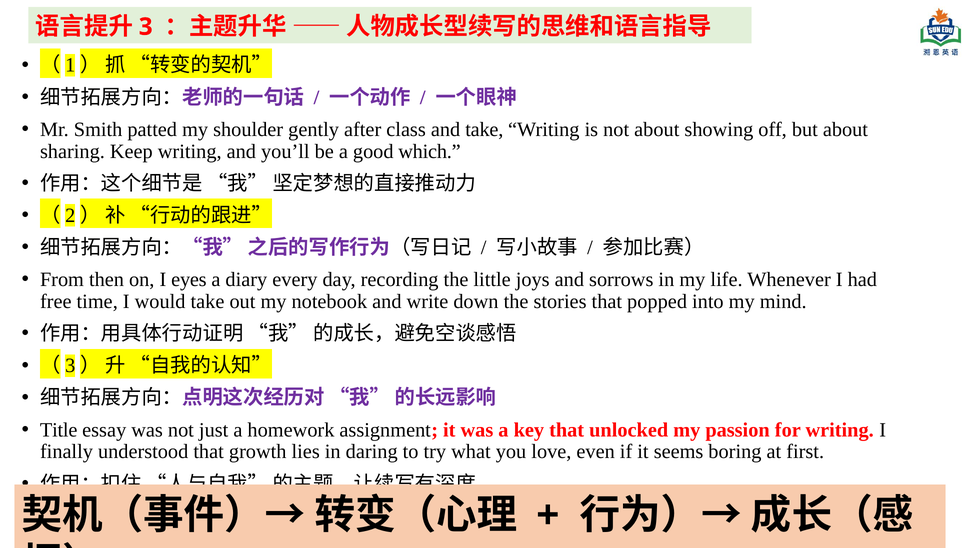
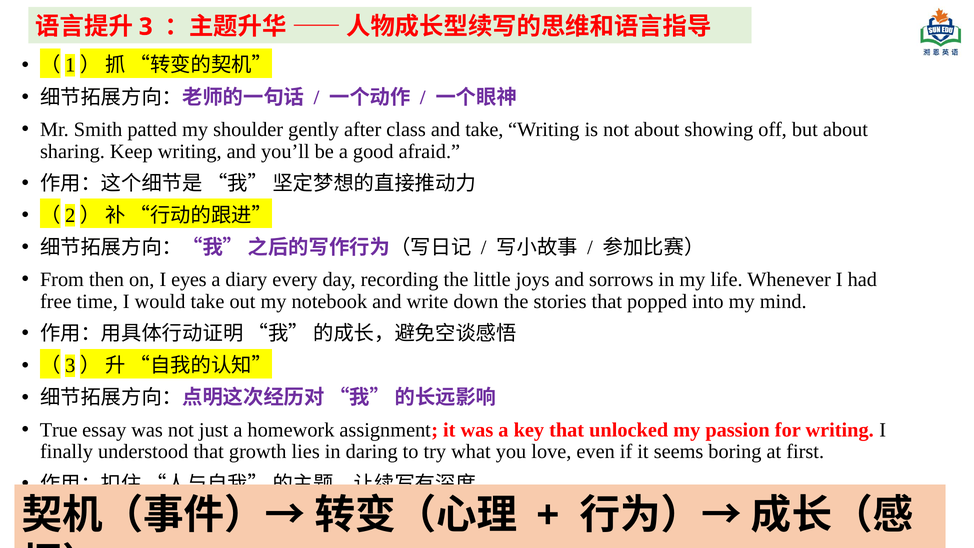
which: which -> afraid (429, 151)
Title: Title -> True (59, 430)
